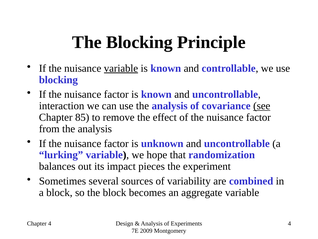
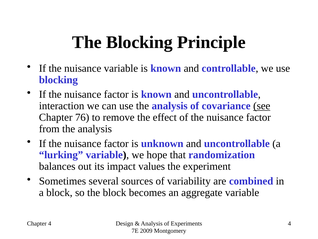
variable underline: present -> none (121, 68)
85: 85 -> 76 (82, 117)
pieces: pieces -> values (152, 166)
